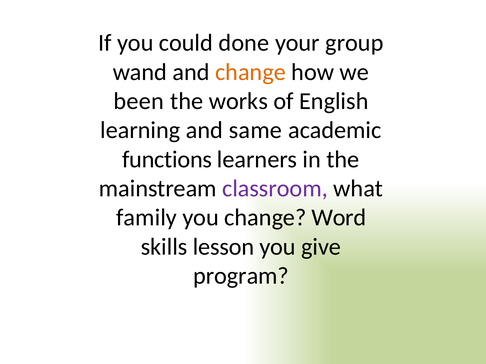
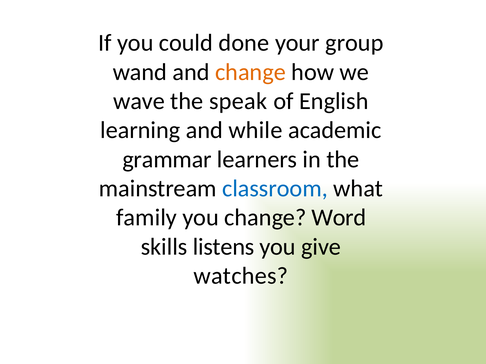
been: been -> wave (139, 101)
works: works -> speak (238, 101)
same: same -> while (255, 130)
functions: functions -> grammar (167, 160)
classroom colour: purple -> blue (275, 189)
lesson: lesson -> listens (224, 247)
program: program -> watches (241, 276)
